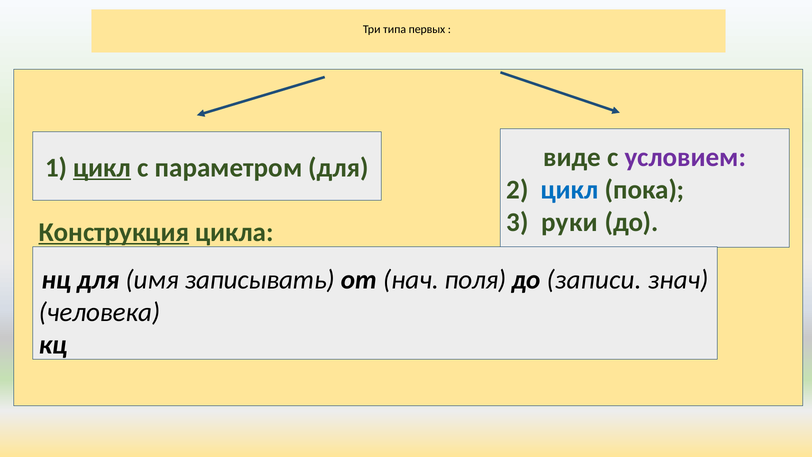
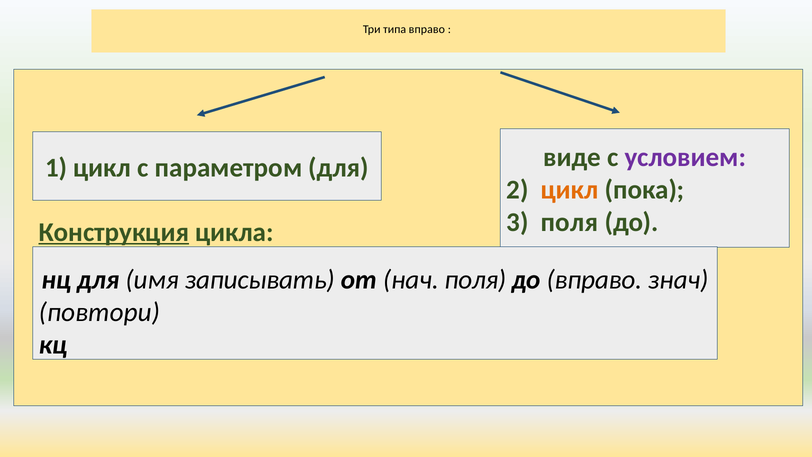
типа первых: первых -> вправо (427, 29)
цикл underline: present -> none (102, 168)
цикл colour: blue -> orange (570, 190)
руки: руки -> поля (569, 222)
до записи: записи -> вправо (594, 280)
человека: человека -> повтори (99, 312)
